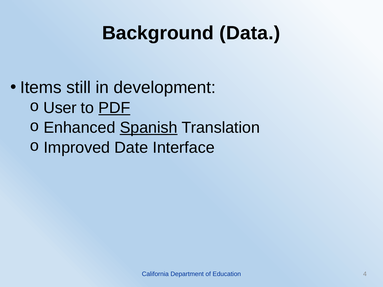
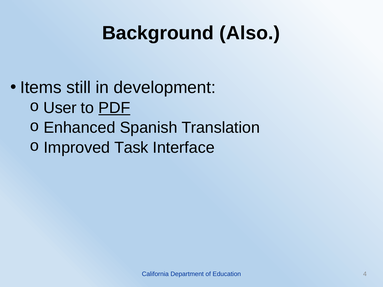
Data: Data -> Also (250, 33)
Spanish underline: present -> none (149, 128)
Date: Date -> Task (131, 148)
